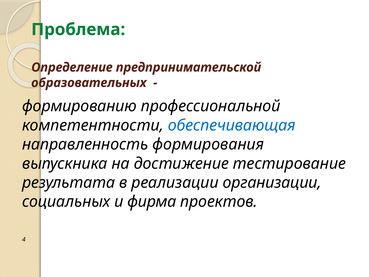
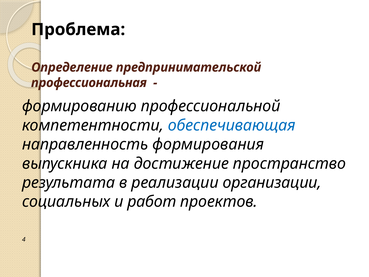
Проблема colour: green -> black (78, 29)
образовательных: образовательных -> профессиональная (89, 83)
тестирование: тестирование -> пространство (289, 163)
фирма: фирма -> работ (152, 202)
